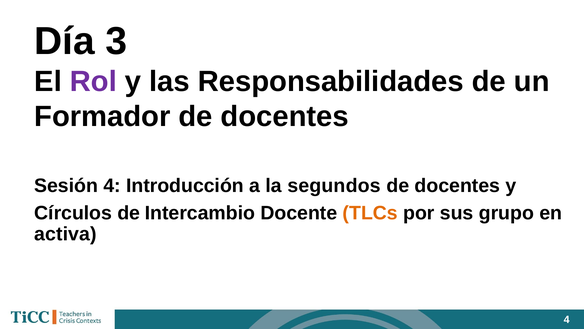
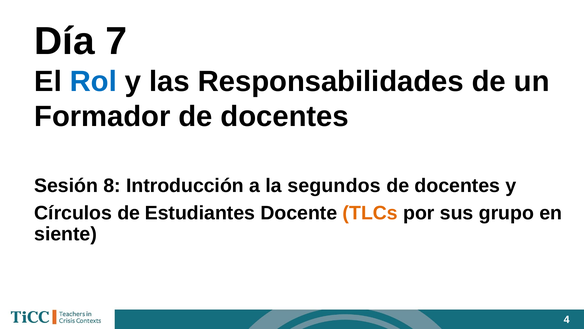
3: 3 -> 7 (116, 41)
Rol colour: purple -> blue (93, 81)
Sesión 4: 4 -> 8 (112, 185)
Intercambio: Intercambio -> Estudiantes (200, 213)
activa: activa -> siente (66, 234)
